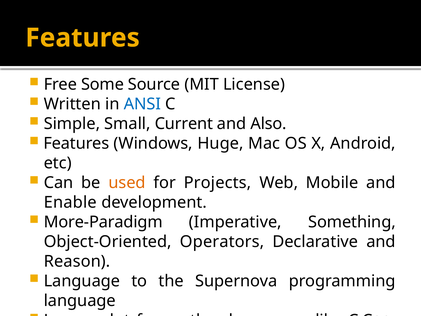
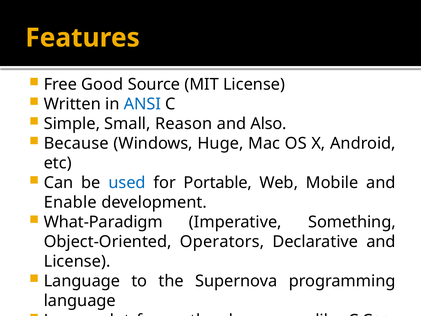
Some: Some -> Good (102, 84)
Current: Current -> Reason (184, 124)
Features: Features -> Because (76, 143)
used colour: orange -> blue (127, 183)
Projects: Projects -> Portable (218, 183)
More-Paradigm: More-Paradigm -> What-Paradigm (103, 222)
Reason: Reason -> License (77, 261)
